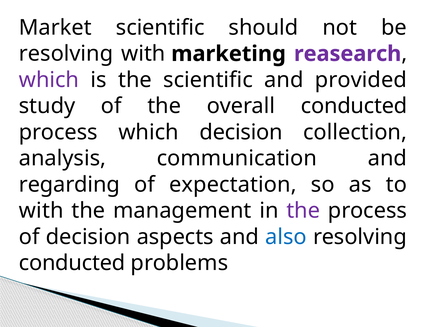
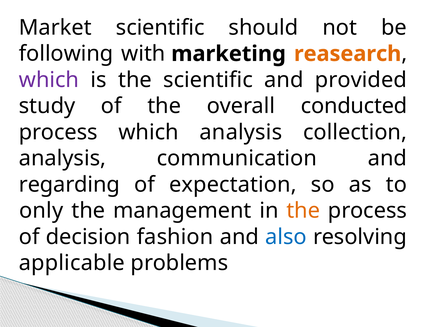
resolving: resolving -> following (66, 54)
reasearch colour: purple -> orange (348, 54)
which decision: decision -> analysis (241, 133)
with: with -> only (41, 211)
the colour: purple -> orange (303, 211)
aspects: aspects -> fashion (175, 237)
conducted: conducted -> applicable (72, 264)
